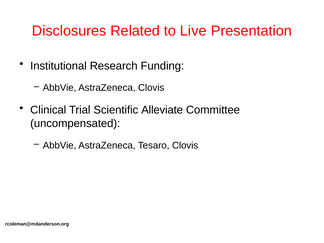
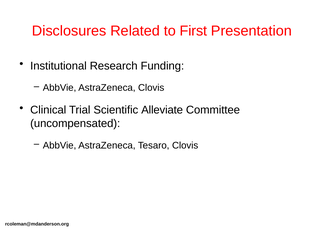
Live: Live -> First (193, 31)
